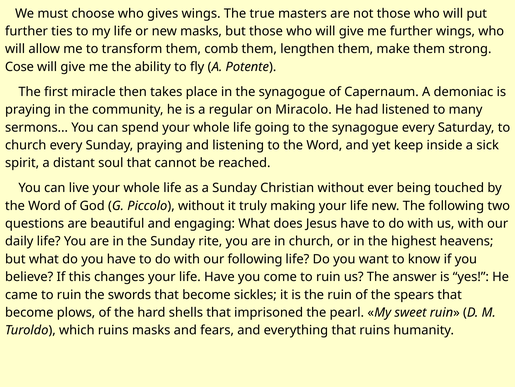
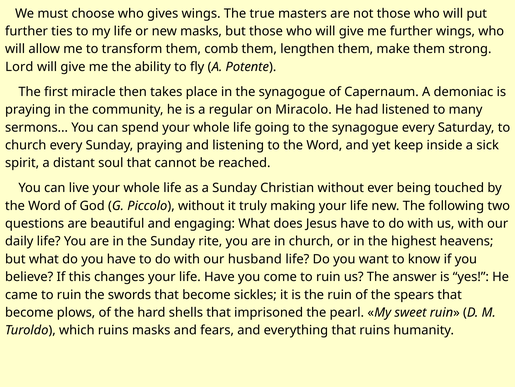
Cose: Cose -> Lord (19, 67)
our following: following -> husband (255, 259)
